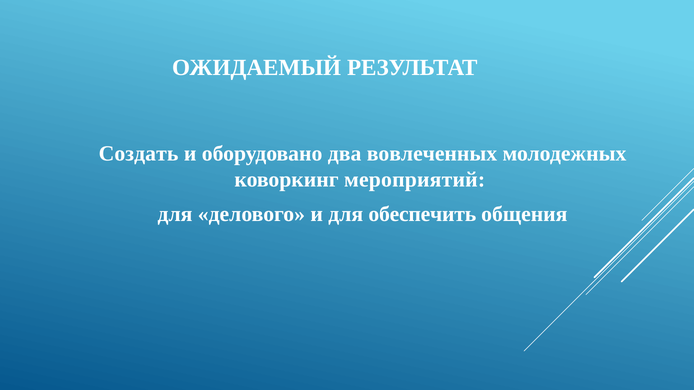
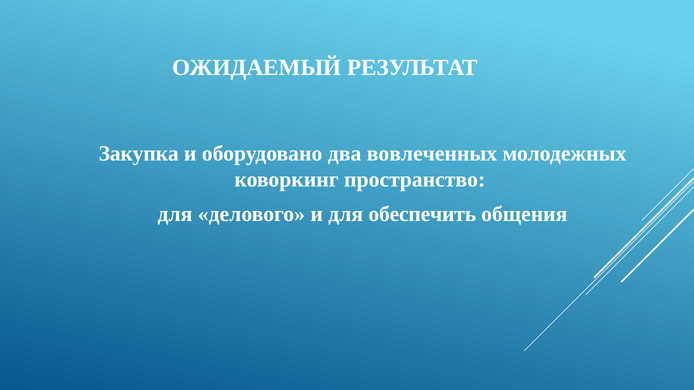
Создать: Создать -> Закупка (139, 154)
мероприятий: мероприятий -> пространство (415, 180)
